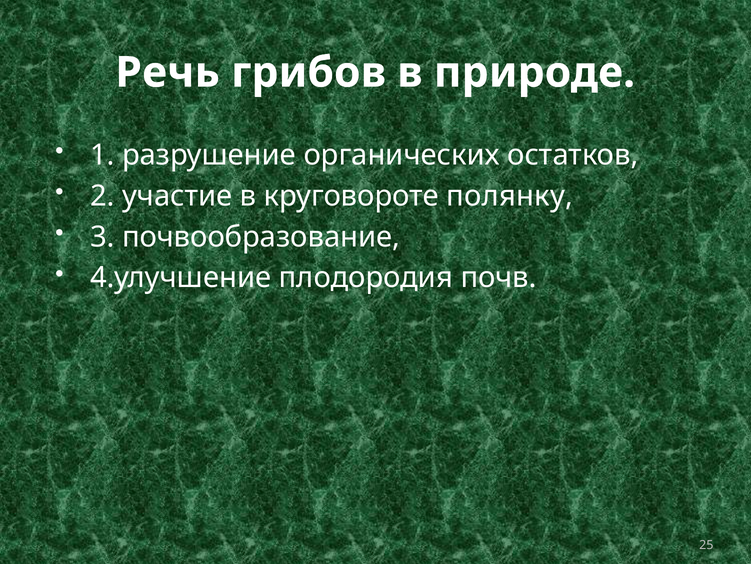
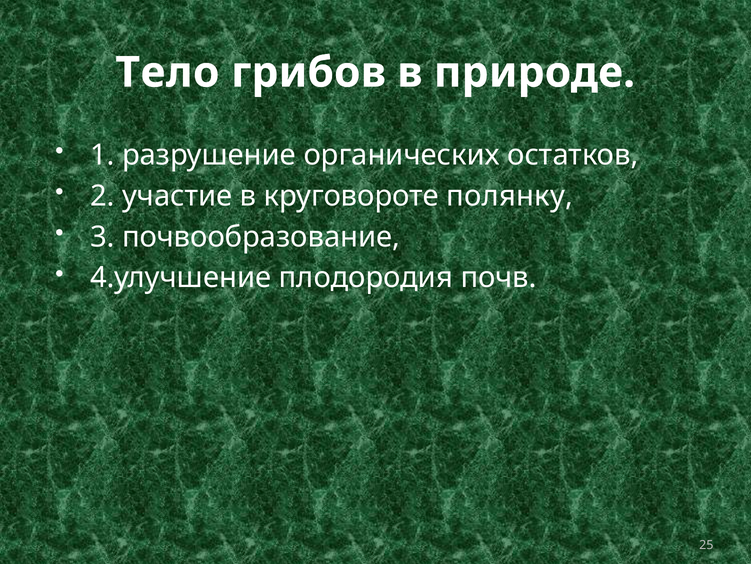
Речь: Речь -> Тело (167, 72)
